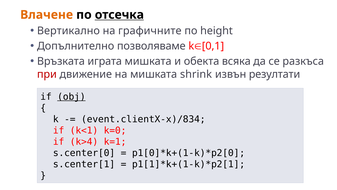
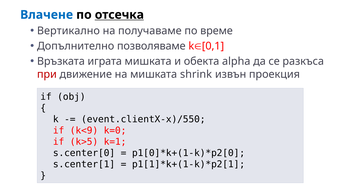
Влачене colour: orange -> blue (47, 15)
графичните: графичните -> получаваме (150, 31)
height: height -> време (217, 31)
всяка: всяка -> alpha (236, 61)
резултати: резултати -> проекция (274, 74)
obj underline: present -> none (71, 97)
event.clientX-x)/834: event.clientX-x)/834 -> event.clientX-x)/550 (143, 119)
k<1: k<1 -> k<9 (84, 130)
k>4: k>4 -> k>5 (84, 141)
